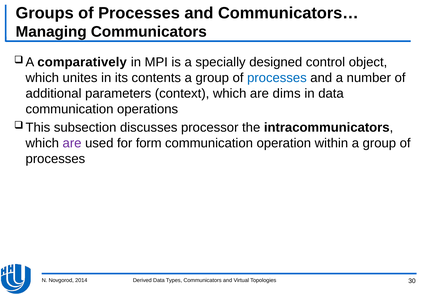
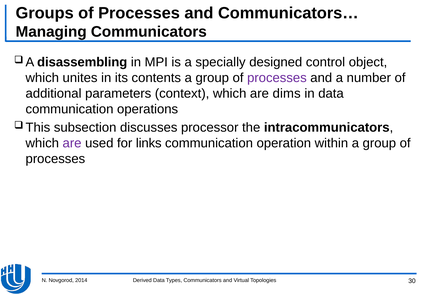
comparatively: comparatively -> disassembling (82, 62)
processes colour: blue -> purple (277, 78)
form: form -> links (149, 143)
